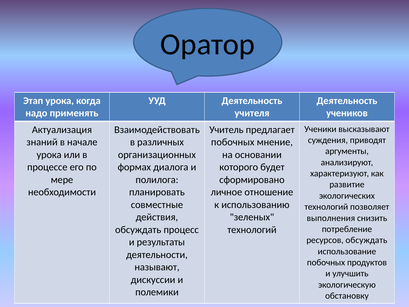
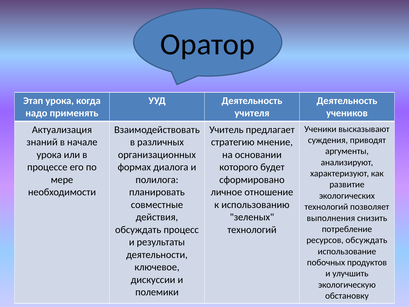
побочных: побочных -> стратегию (233, 142)
называют: называют -> ключевое (157, 267)
